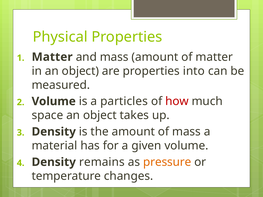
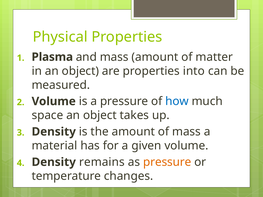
Matter: Matter -> Plasma (52, 57)
a particles: particles -> pressure (124, 101)
how colour: red -> blue (177, 101)
